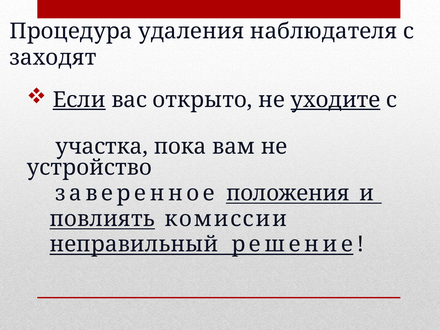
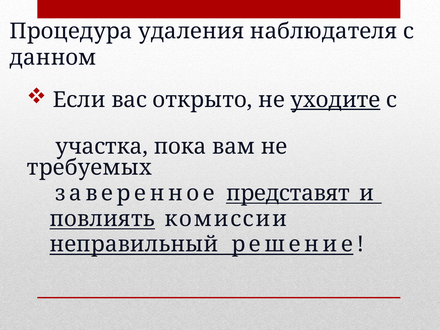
заходят: заходят -> данном (53, 58)
Если underline: present -> none (79, 100)
устройство: устройство -> требуемых (89, 168)
положения: положения -> представят (288, 193)
